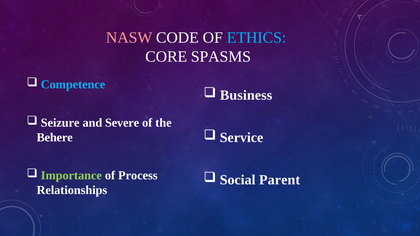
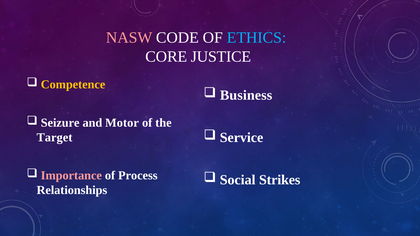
SPASMS: SPASMS -> JUSTICE (221, 57)
Competence colour: light blue -> yellow (73, 85)
Severe: Severe -> Motor (122, 123)
Behere: Behere -> Target (55, 137)
Importance colour: light green -> pink (71, 176)
Parent: Parent -> Strikes (280, 180)
